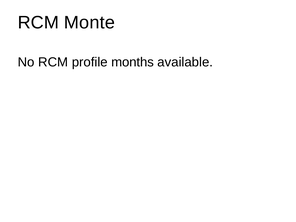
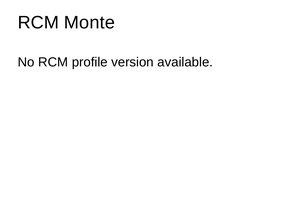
months: months -> version (133, 62)
